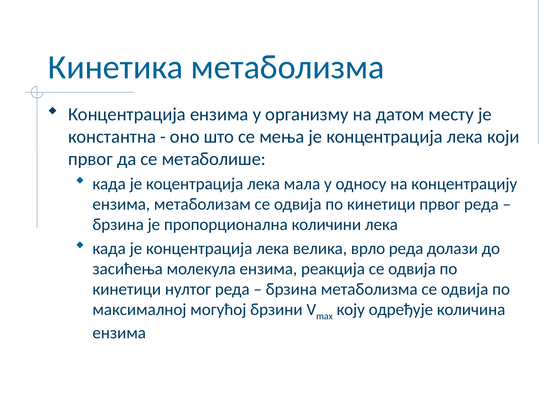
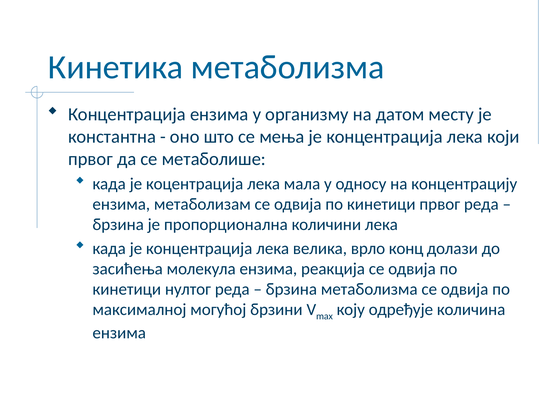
врло реда: реда -> конц (406, 248)
